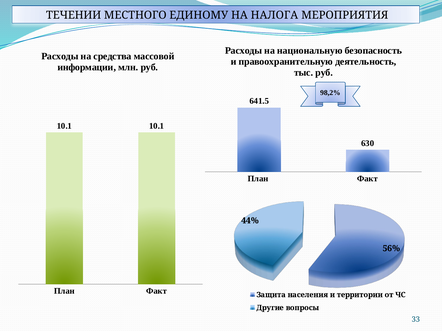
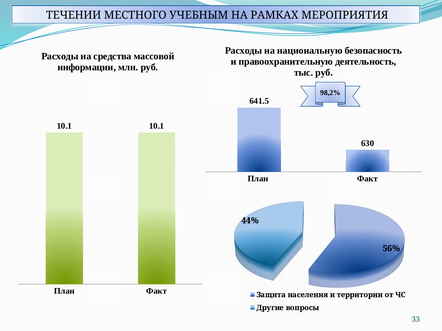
ЕДИНОМУ: ЕДИНОМУ -> УЧЕБНЫМ (199, 15)
НАЛОГА: НАЛОГА -> РАМКАХ (275, 15)
